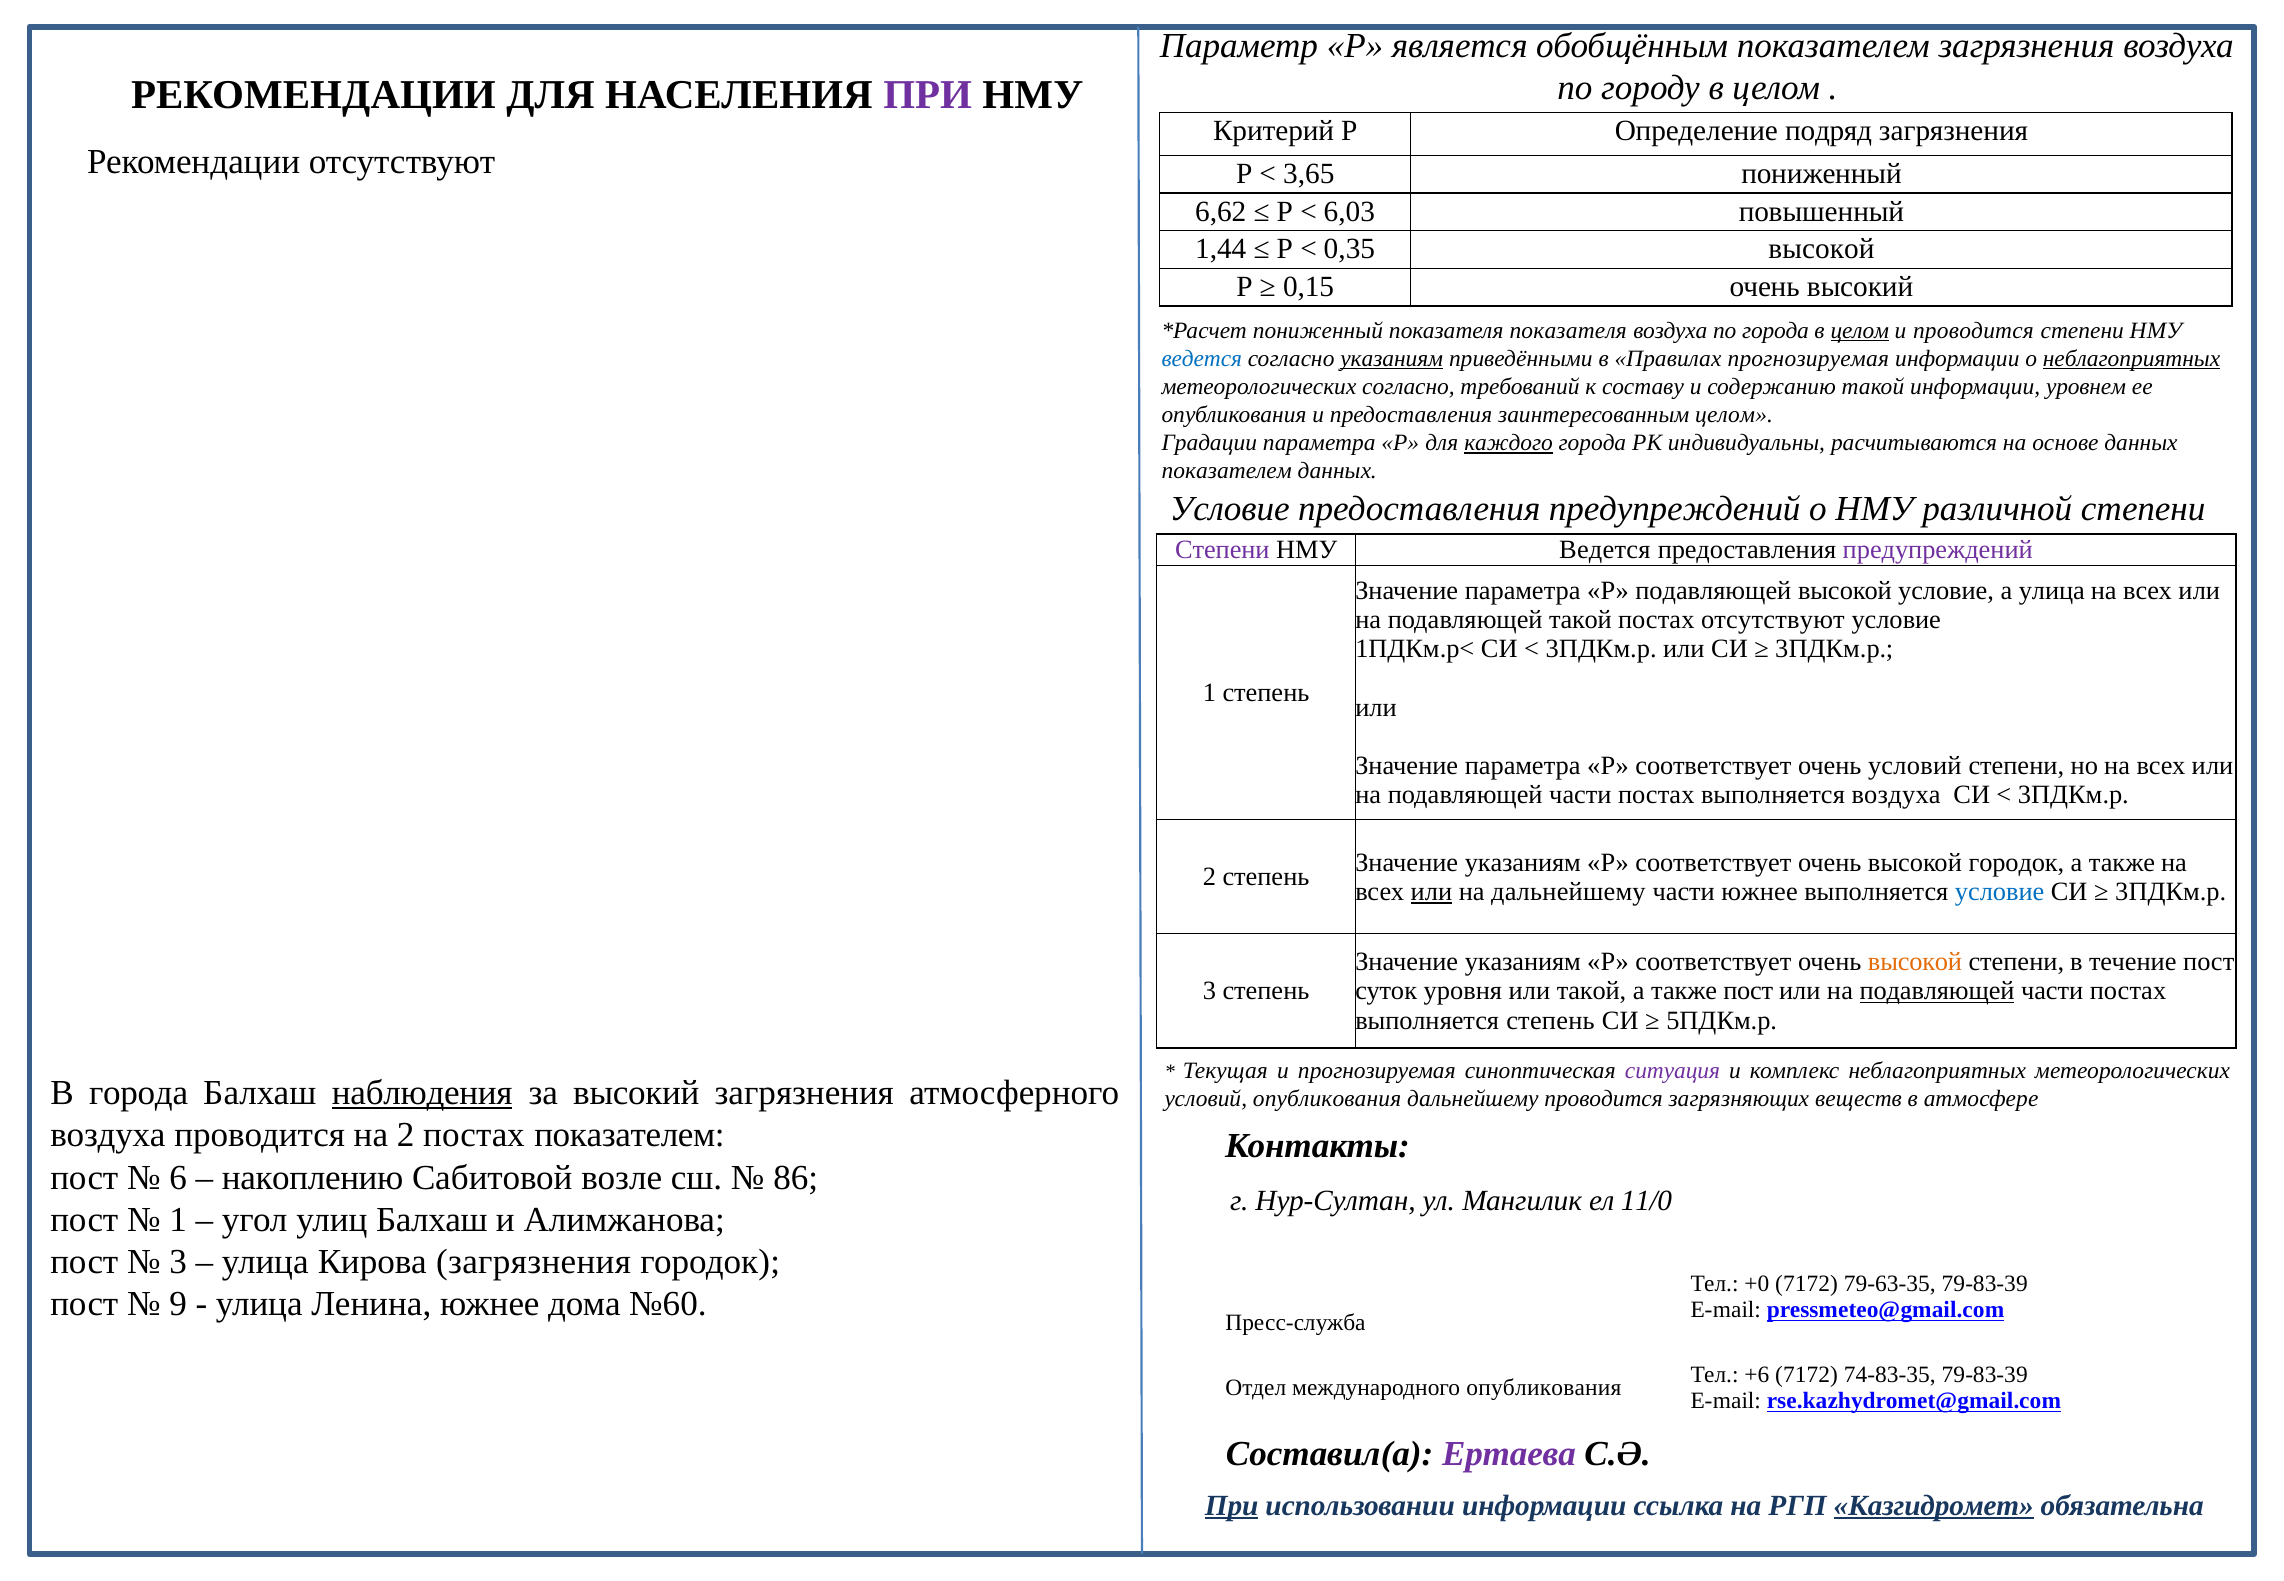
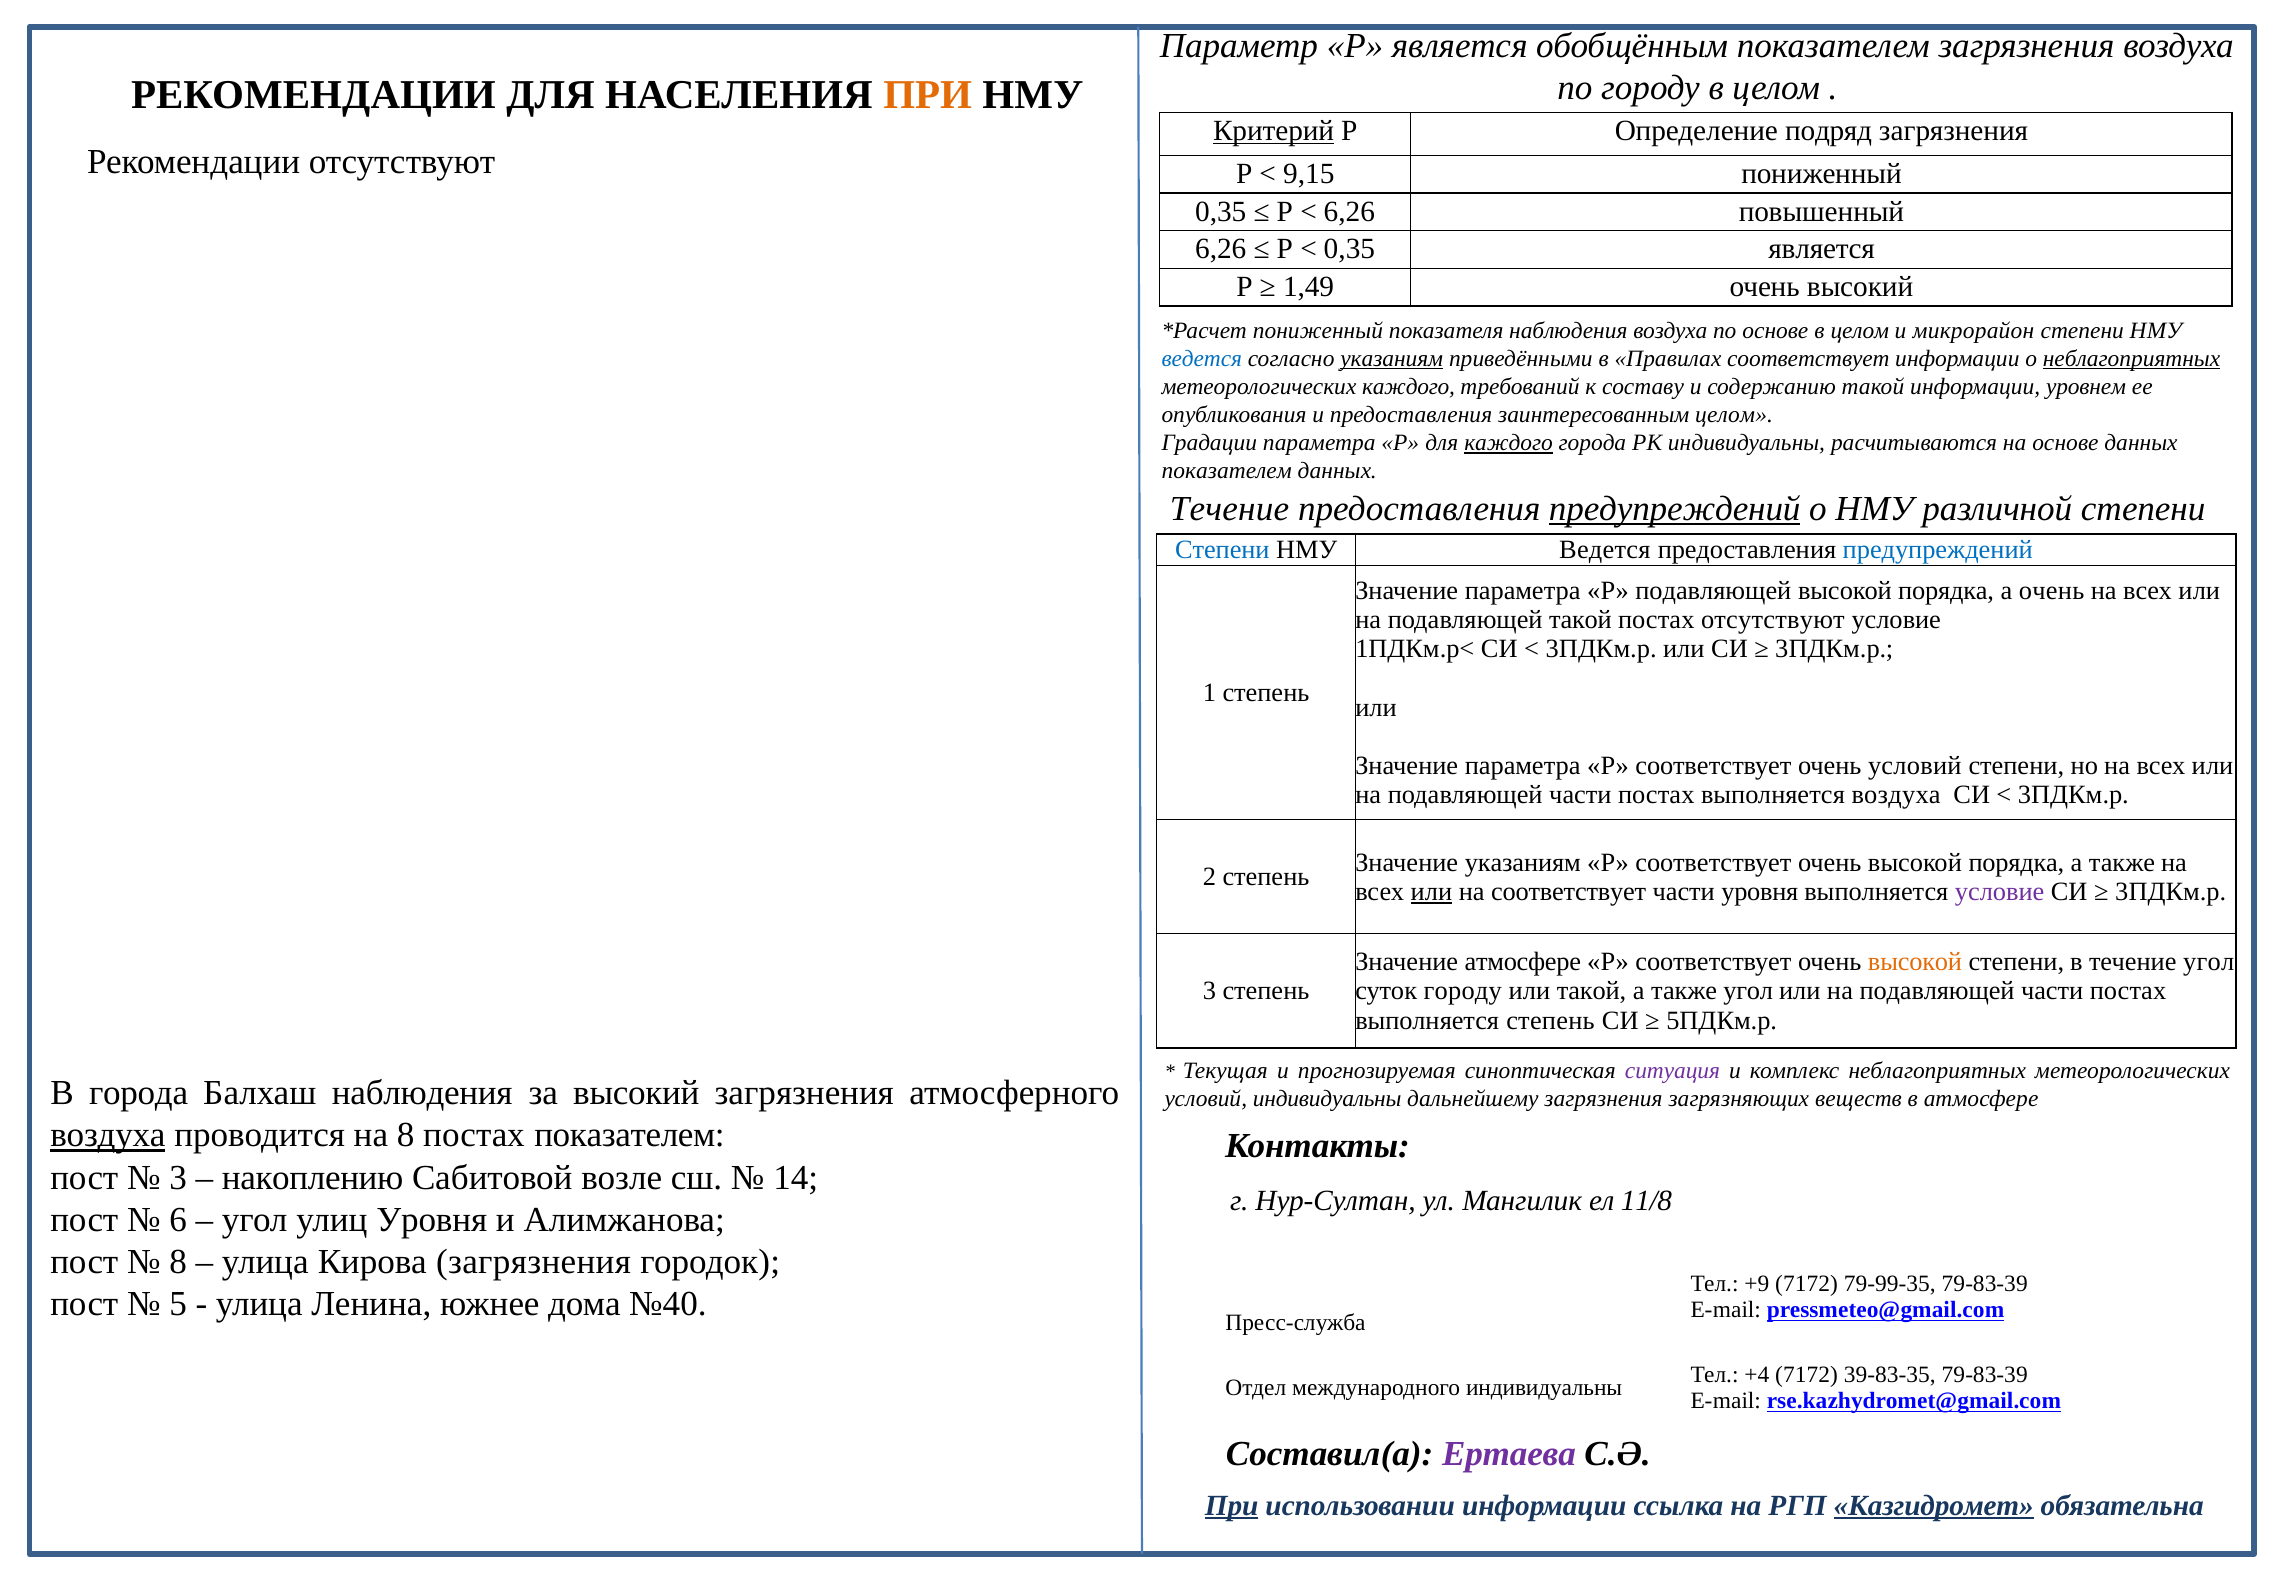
ПРИ colour: purple -> orange (928, 95)
Критерий underline: none -> present (1274, 131)
3,65: 3,65 -> 9,15 (1309, 174)
6,62: 6,62 -> 0,35 (1221, 212)
6,03: 6,03 -> 6,26 (1349, 212)
1,44: 1,44 -> 6,26 (1221, 249)
0,35 высокой: высокой -> является (1822, 249)
0,15: 0,15 -> 1,49 (1308, 287)
показателя показателя: показателя -> наблюдения (1568, 331)
по города: города -> основе (1775, 331)
целом underline: present -> none (1860, 331)
и проводится: проводится -> микрорайон (1973, 331)
Правилах прогнозируемая: прогнозируемая -> соответствует (1808, 359)
метеорологических согласно: согласно -> каждого (1409, 387)
Условие: Условие -> Течение (1230, 509)
предупреждений underline: none -> present (1675, 509)
Степени colour: purple -> blue (1222, 550)
предупреждений colour: purple -> blue (1938, 550)
условие: условие -> порядка (1946, 591)
а улица: улица -> очень (2052, 591)
очень высокой городок: городок -> порядка (2016, 862)
на дальнейшему: дальнейшему -> соответствует (1569, 892)
части южнее: южнее -> уровня (1760, 892)
условие colour: blue -> purple (2000, 892)
указаниям: указаниям -> атмосфере (1523, 962)
течение пост: пост -> угол (2209, 962)
суток уровня: уровня -> городу (1463, 991)
также пост: пост -> угол (1748, 991)
подавляющей underline: present -> none (1937, 991)
наблюдения underline: present -> none (422, 1093)
условий опубликования: опубликования -> индивидуальны (1327, 1099)
дальнейшему проводится: проводится -> загрязнения (1603, 1099)
воздуха underline: none -> present (108, 1136)
на 2: 2 -> 8 (406, 1136)
6: 6 -> 3 (178, 1178)
86: 86 -> 14 (796, 1178)
11/0: 11/0 -> 11/8 (1647, 1201)
1: 1 -> 6 (178, 1220)
улиц Балхаш: Балхаш -> Уровня (432, 1220)
3: 3 -> 8 (178, 1262)
+0: +0 -> +9 (1757, 1284)
79-63-35: 79-63-35 -> 79-99-35 (1890, 1284)
9: 9 -> 5 (178, 1304)
№60: №60 -> №40 (668, 1304)
+6: +6 -> +4 (1757, 1375)
74-83-35: 74-83-35 -> 39-83-35 (1890, 1375)
международного опубликования: опубликования -> индивидуальны (1544, 1388)
